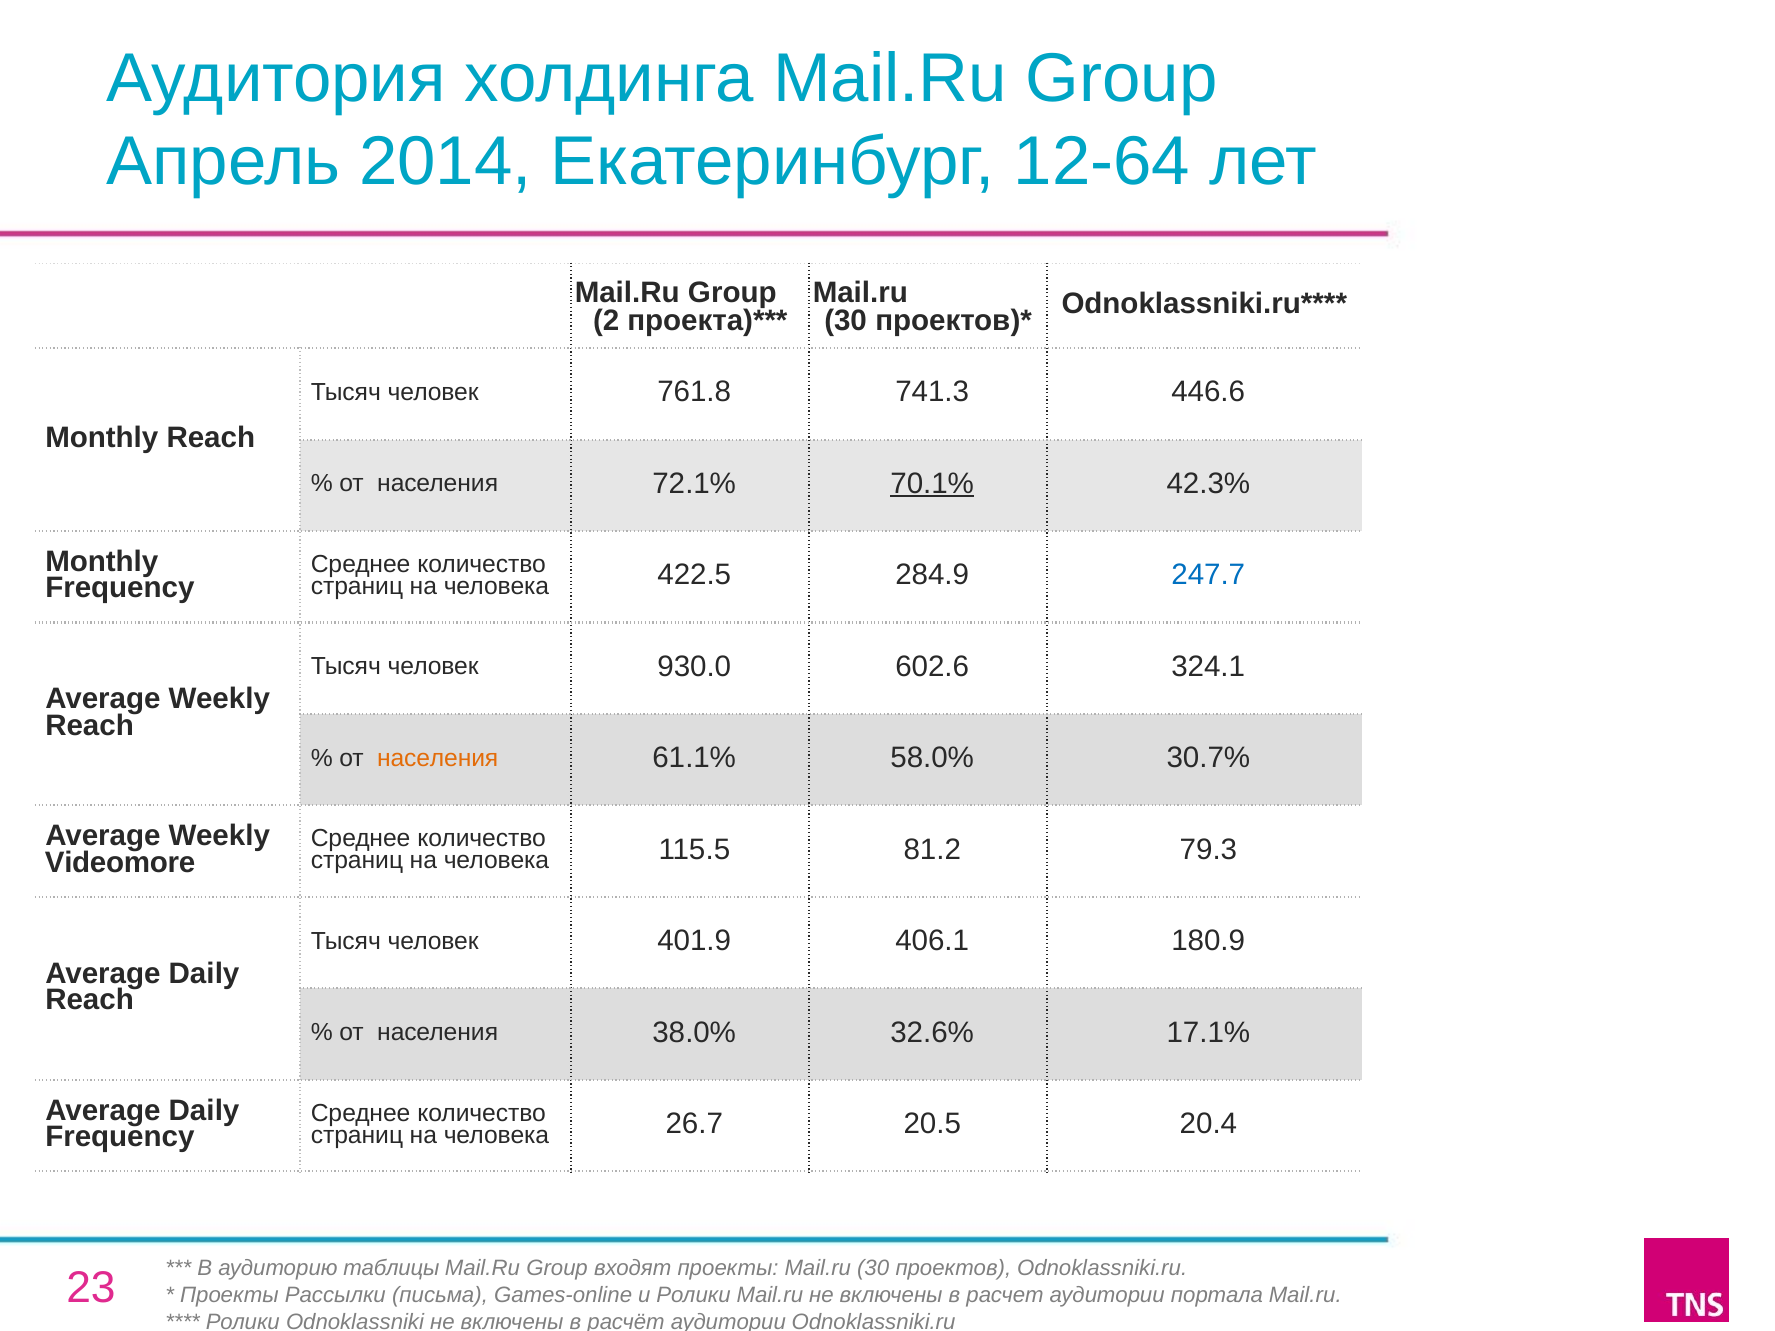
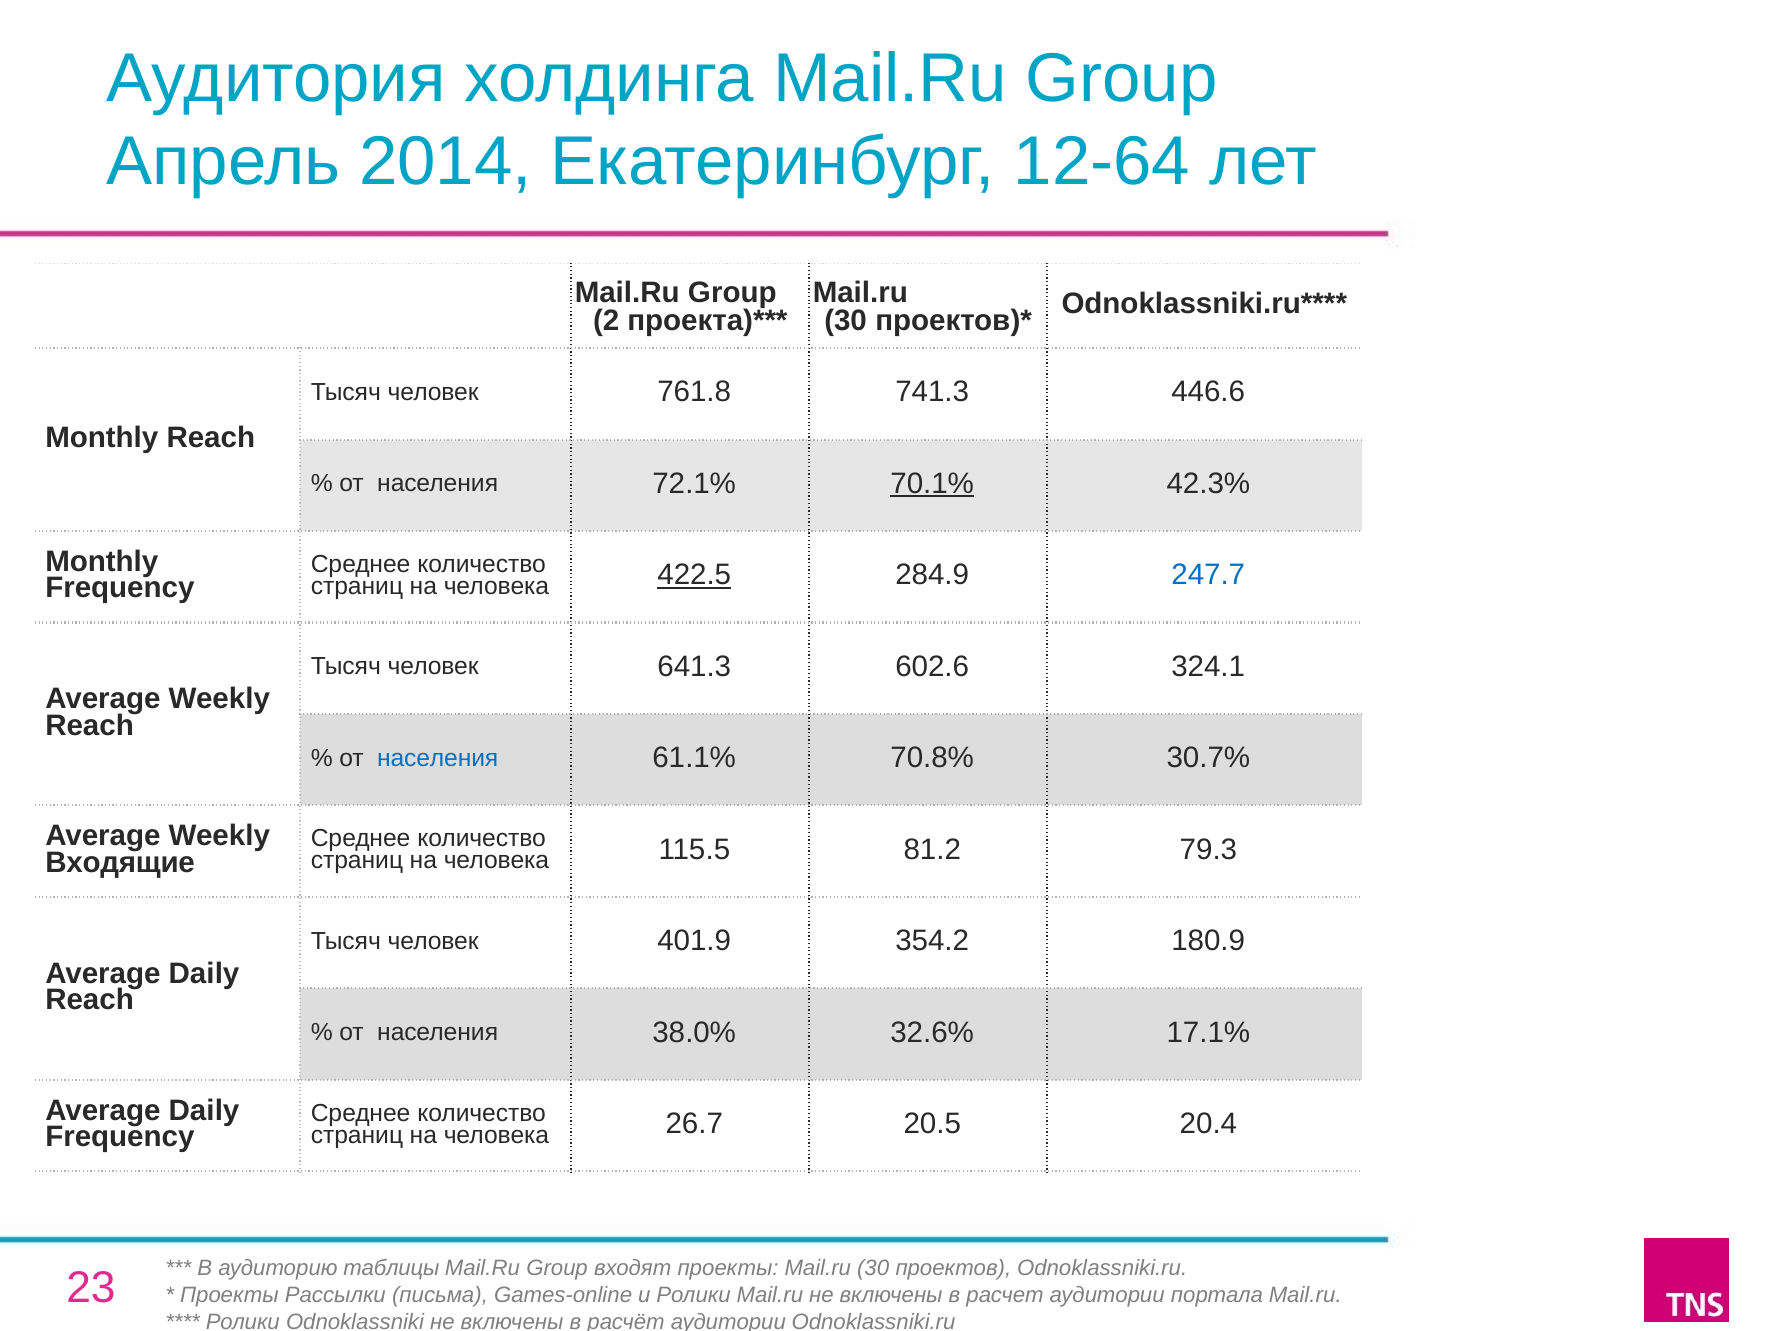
422.5 underline: none -> present (694, 575)
930.0: 930.0 -> 641.3 (694, 667)
населения colour: orange -> blue (438, 758)
58.0%: 58.0% -> 70.8% (932, 758)
Videomore: Videomore -> Входящие (120, 863)
406.1: 406.1 -> 354.2 (932, 941)
